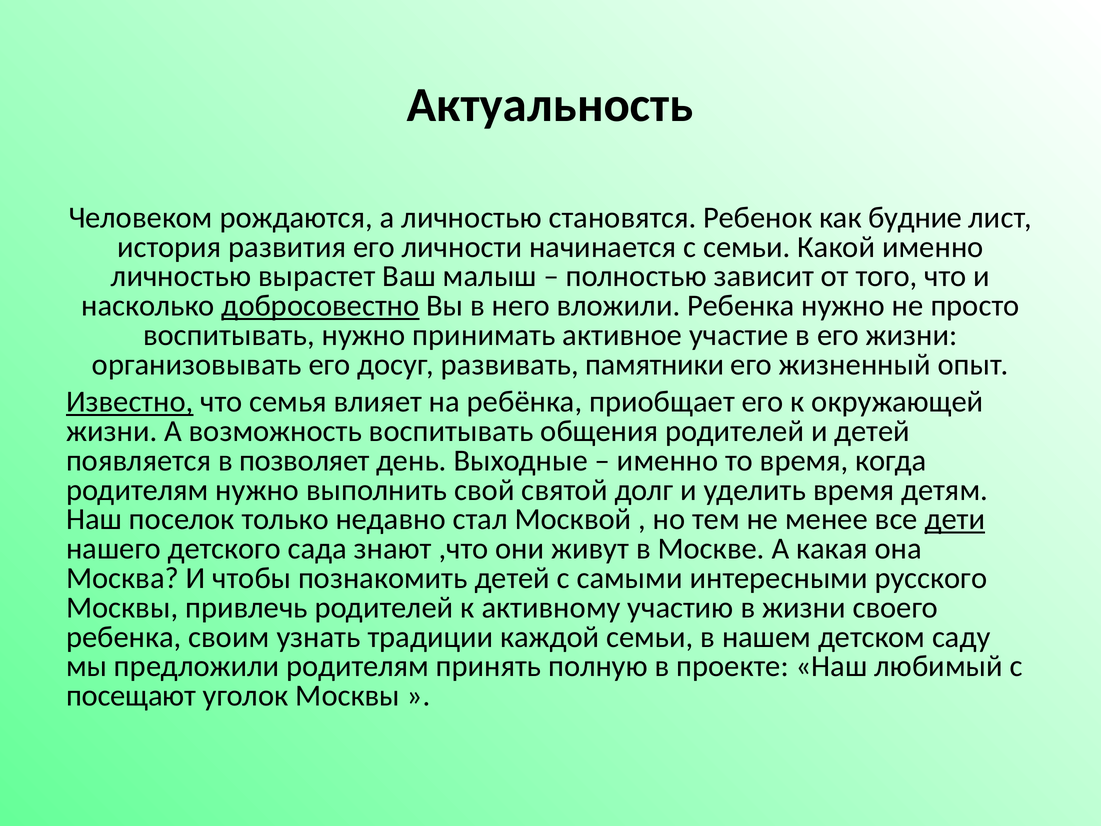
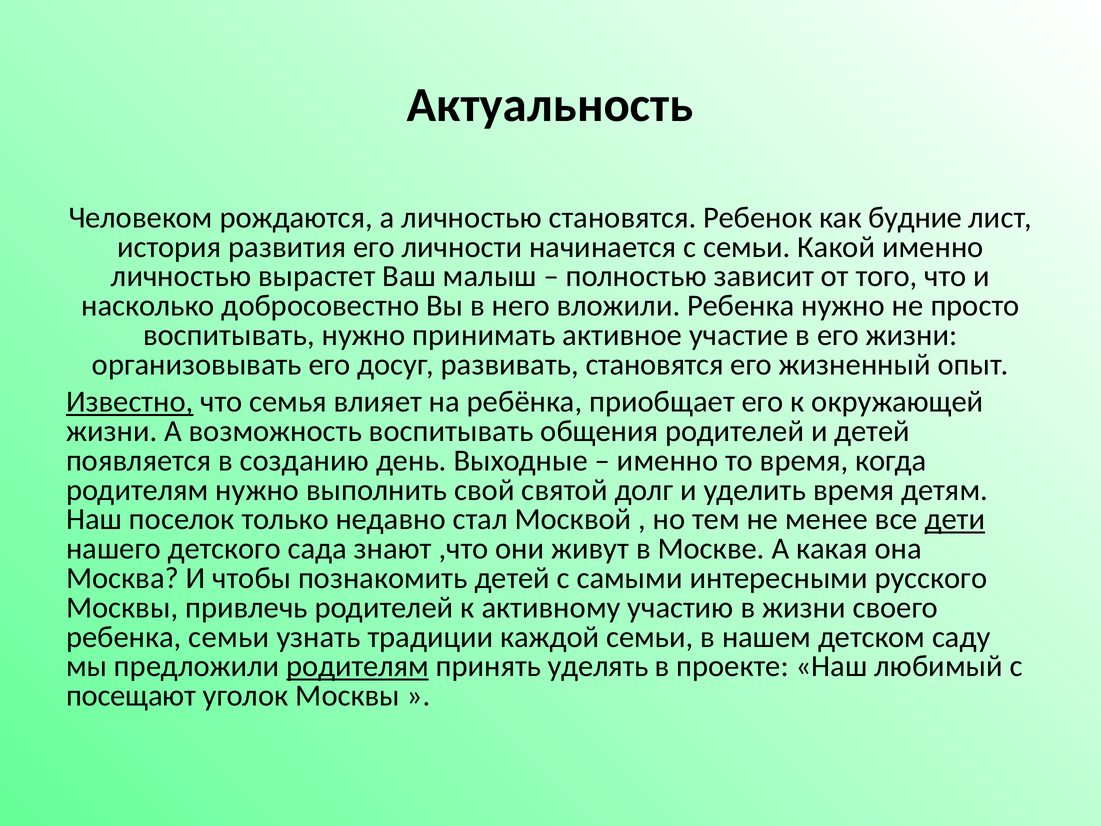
добросовестно underline: present -> none (320, 306)
развивать памятники: памятники -> становятся (655, 364)
позволяет: позволяет -> созданию (304, 460)
ребенка своим: своим -> семьи (229, 637)
родителям underline: none -> present (358, 666)
полную: полную -> уделять (598, 666)
